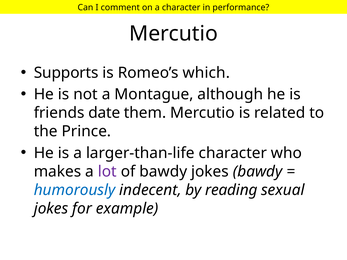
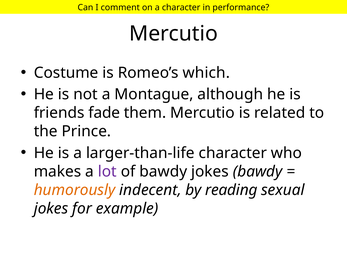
Supports: Supports -> Costume (66, 73)
date: date -> fade (104, 113)
humorously colour: blue -> orange (75, 190)
